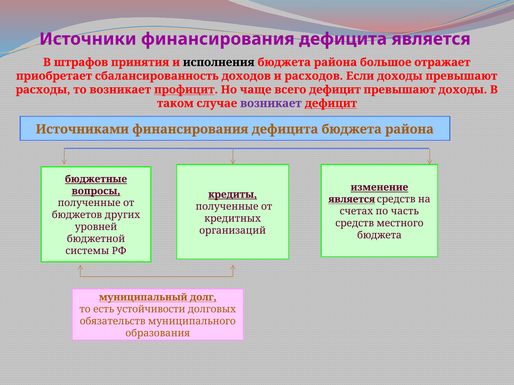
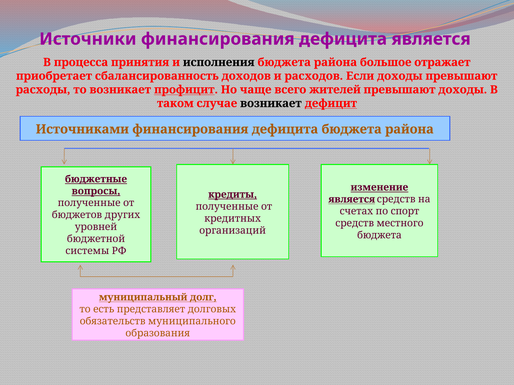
штрафов: штрафов -> процесса (81, 62)
всего дефицит: дефицит -> жителей (335, 90)
возникает colour: purple -> black (271, 103)
часть: часть -> спорт (405, 211)
устойчивости: устойчивости -> представляет (151, 310)
